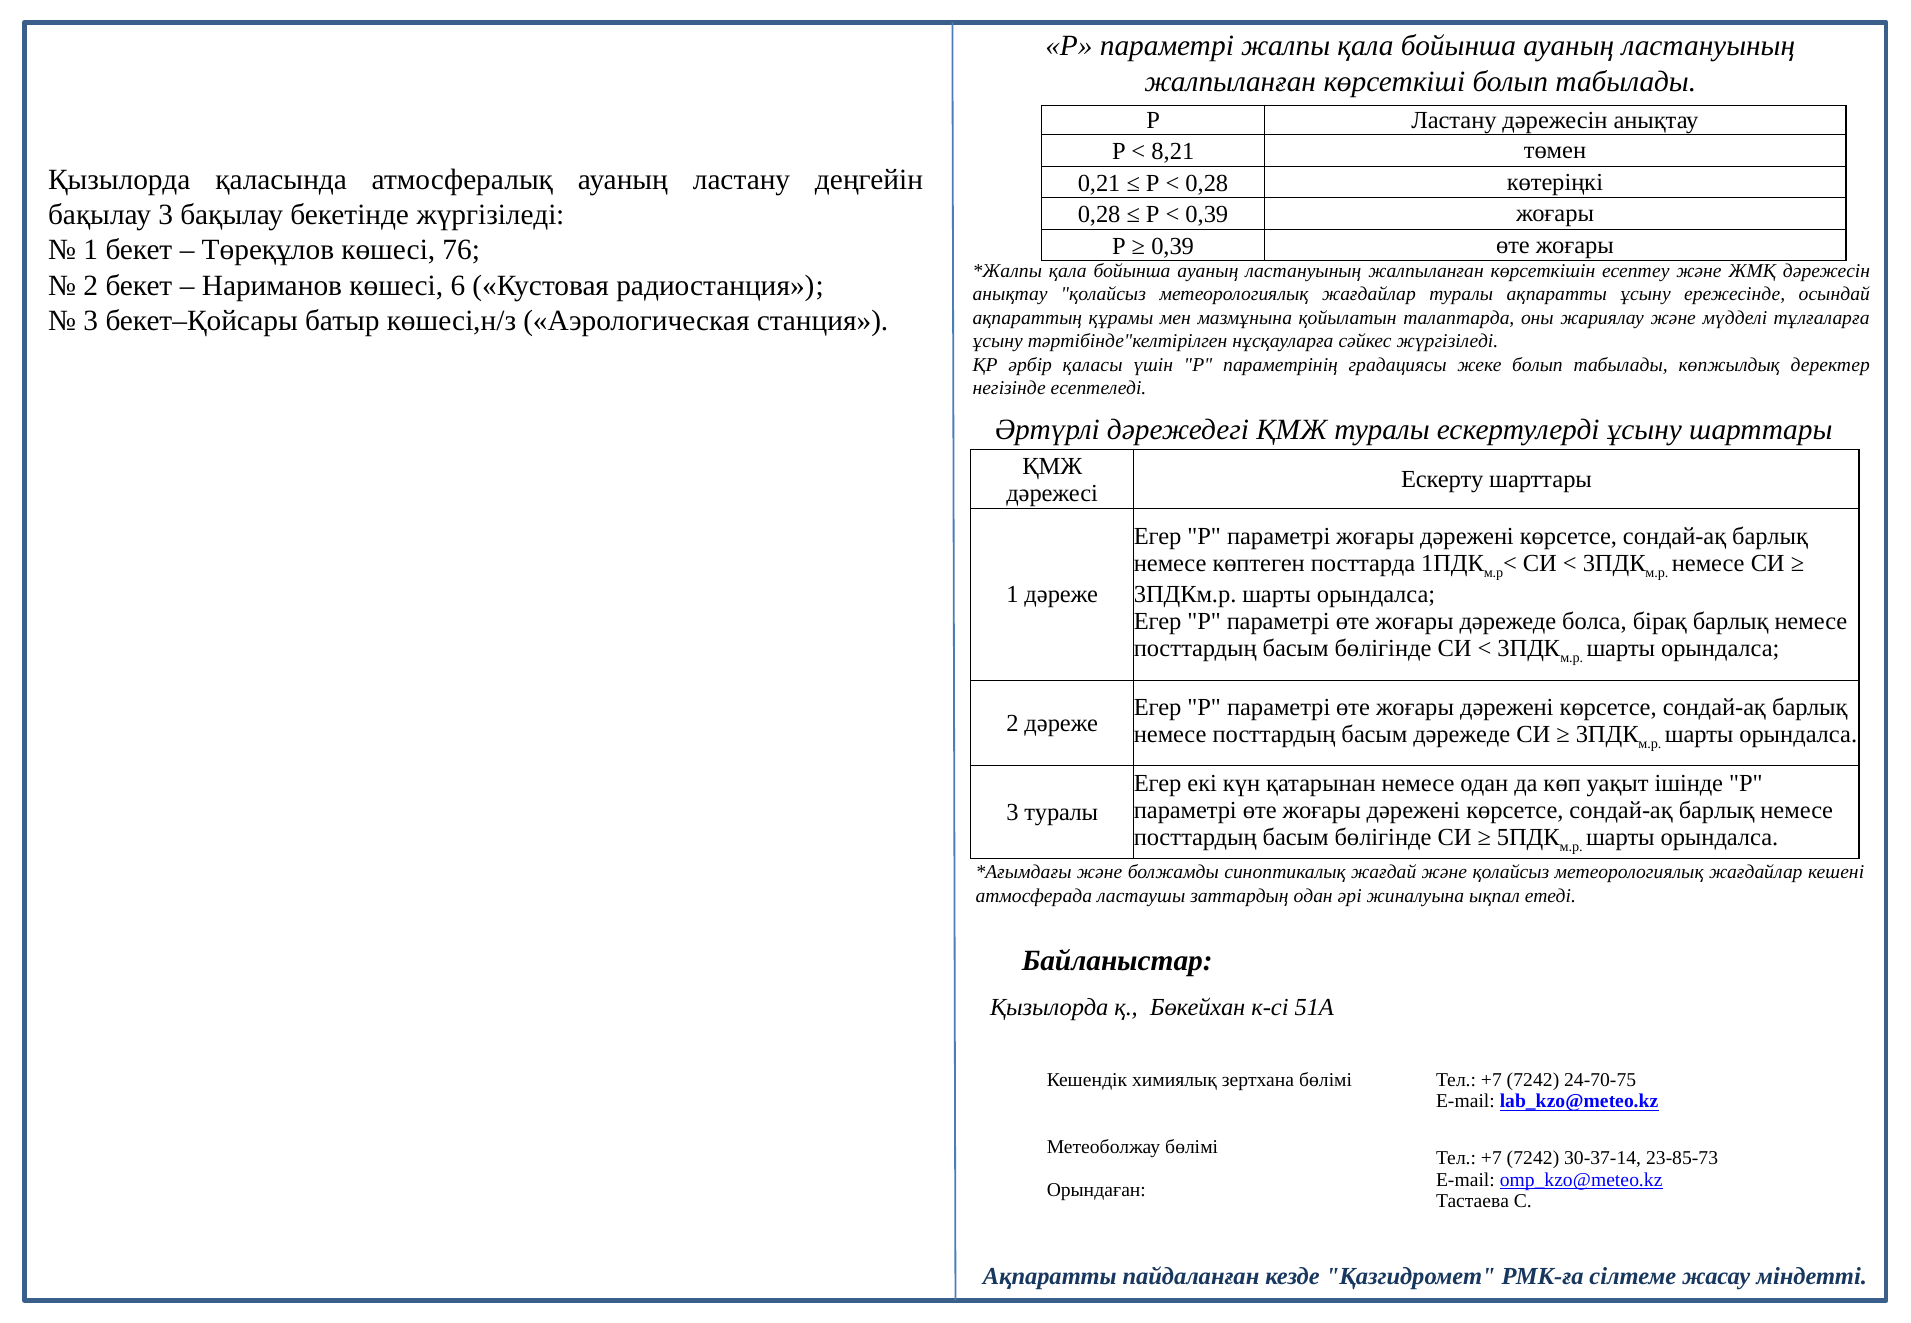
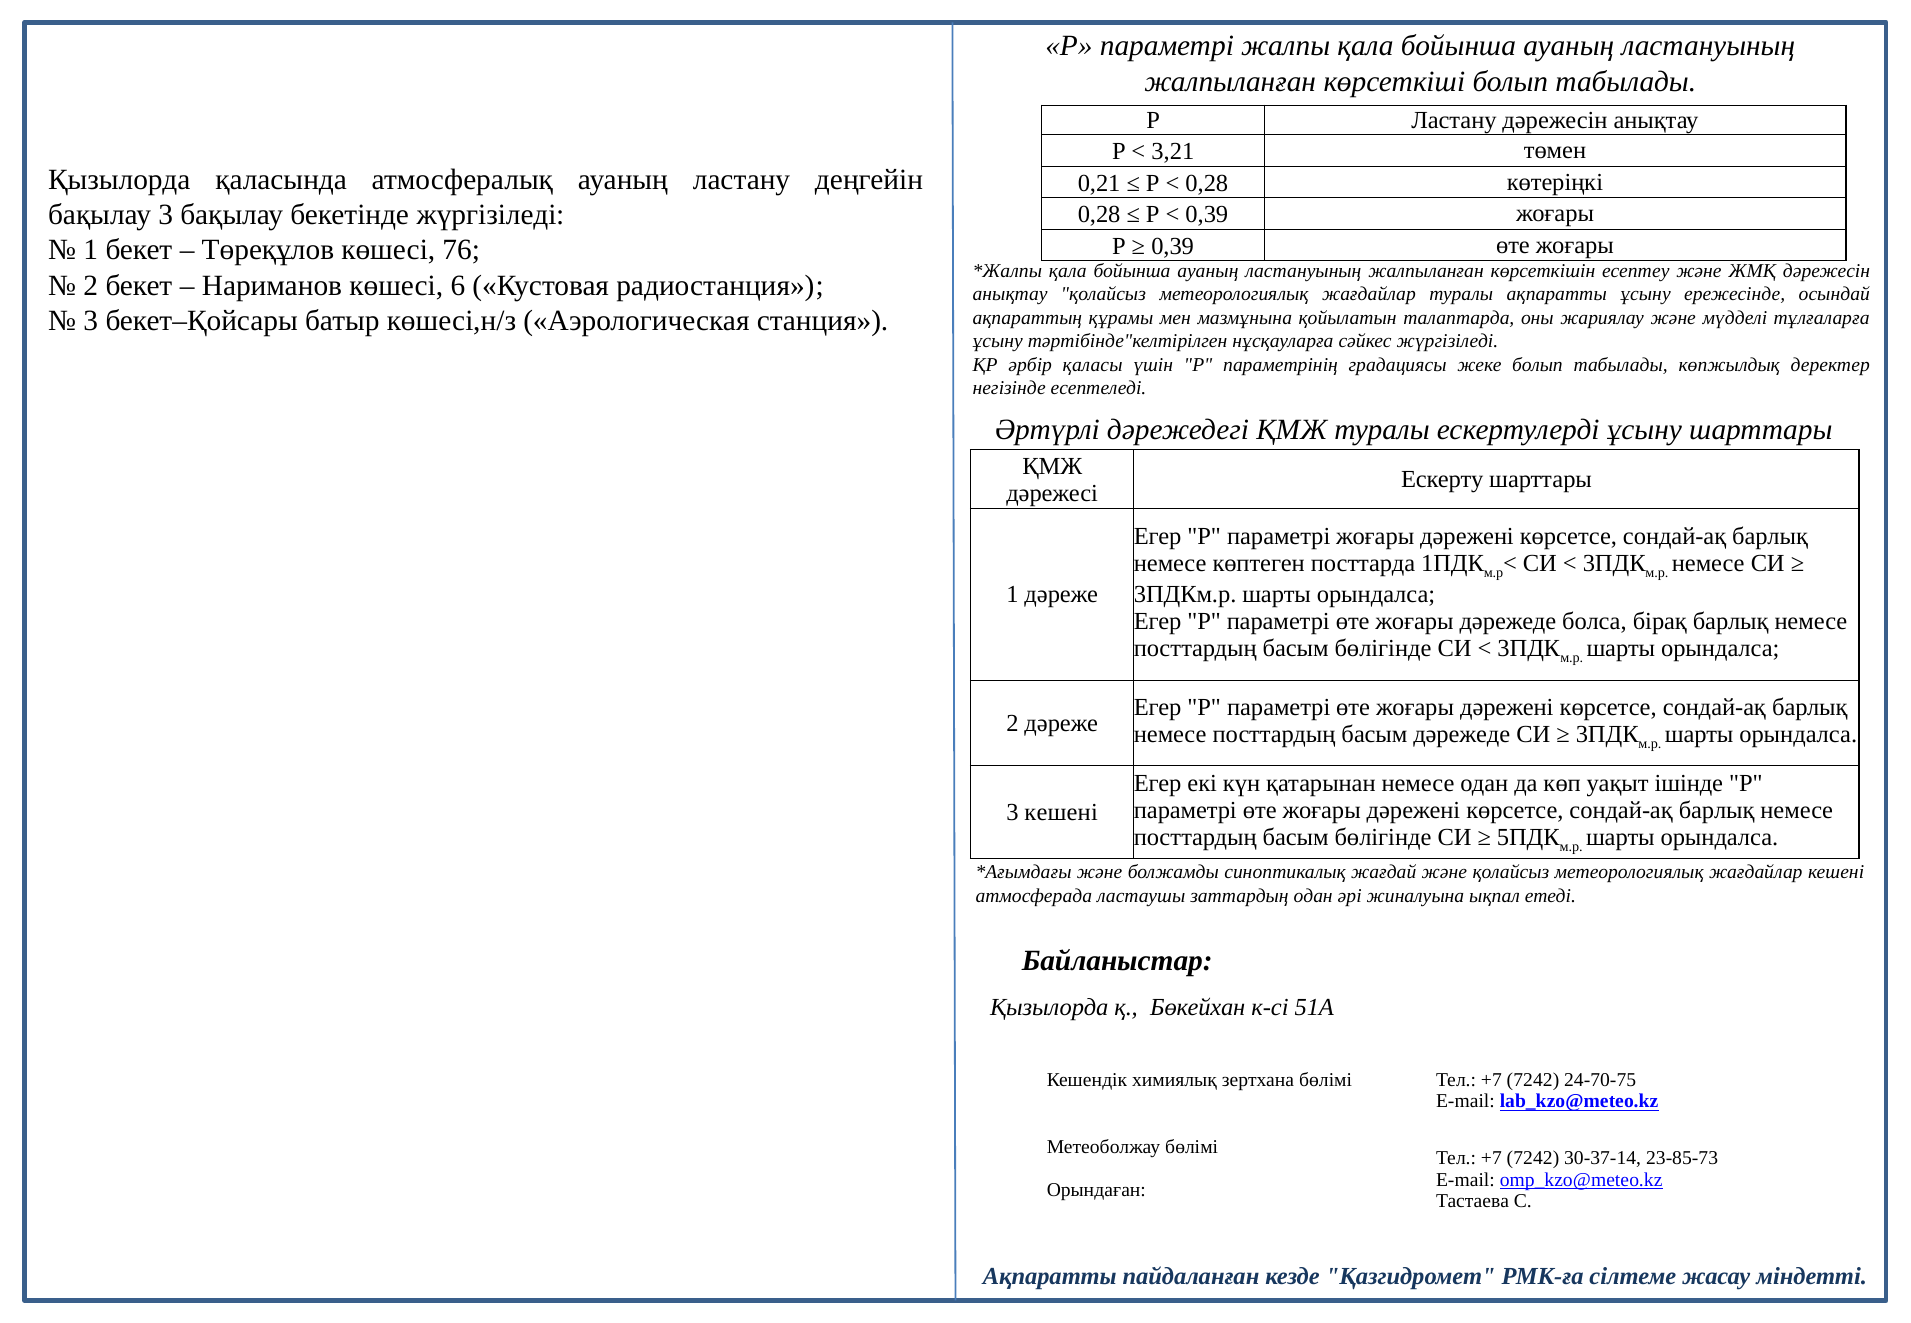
8,21: 8,21 -> 3,21 (1173, 152)
3 туралы: туралы -> кешені (1061, 812)
